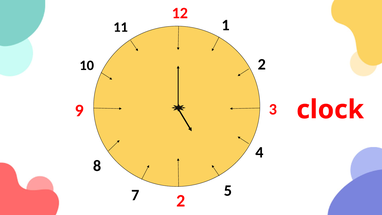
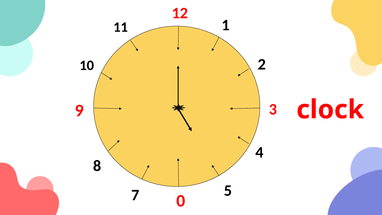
7 2: 2 -> 0 (181, 201)
